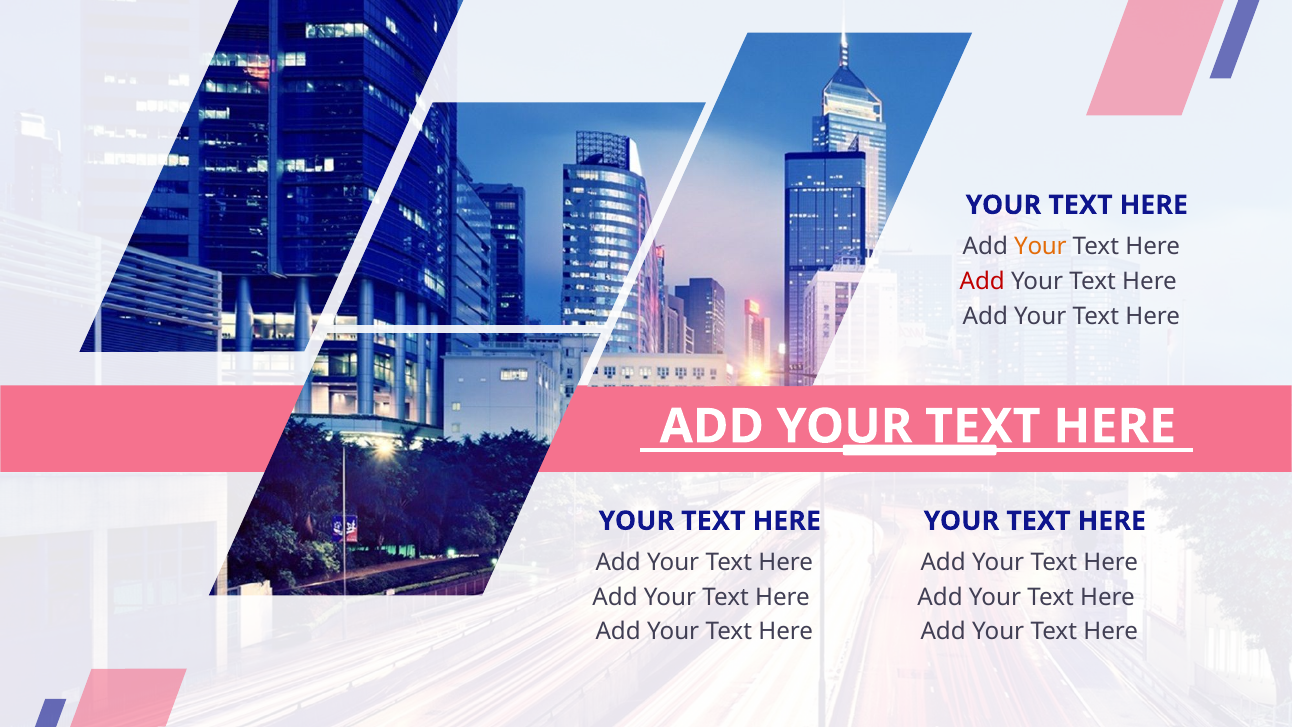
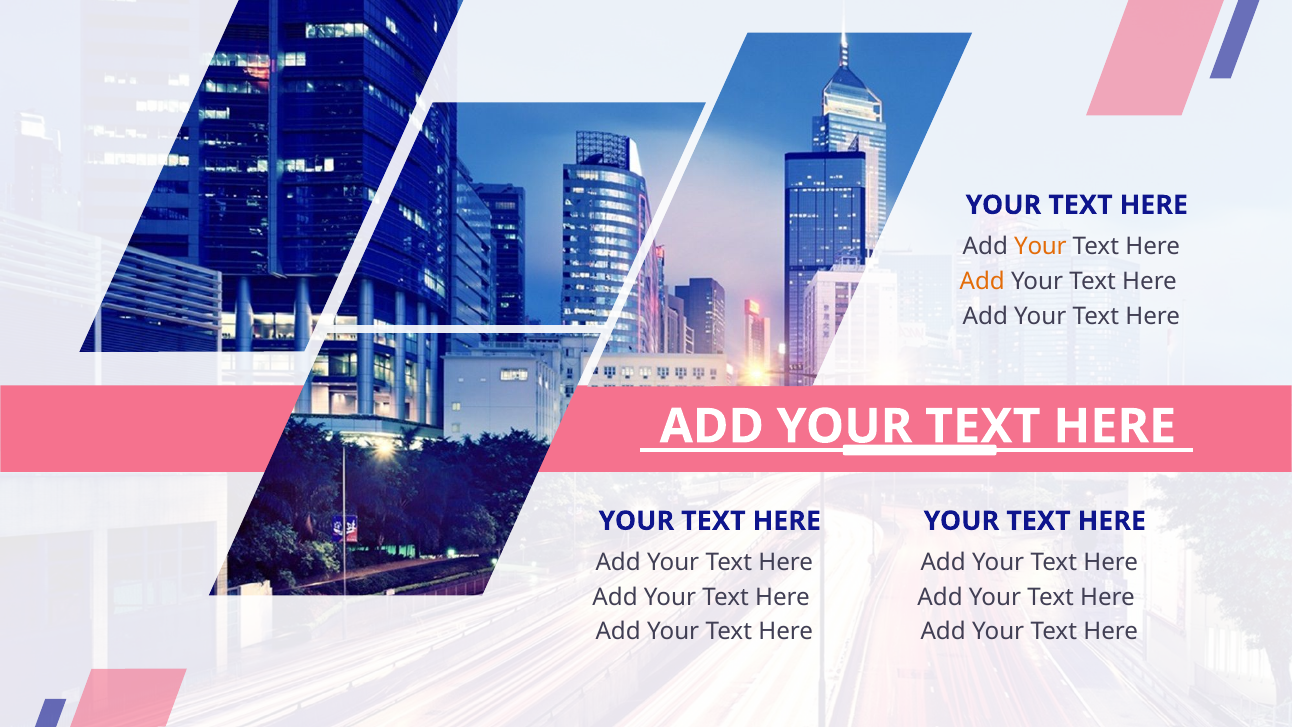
Add colour: red -> orange (982, 281)
